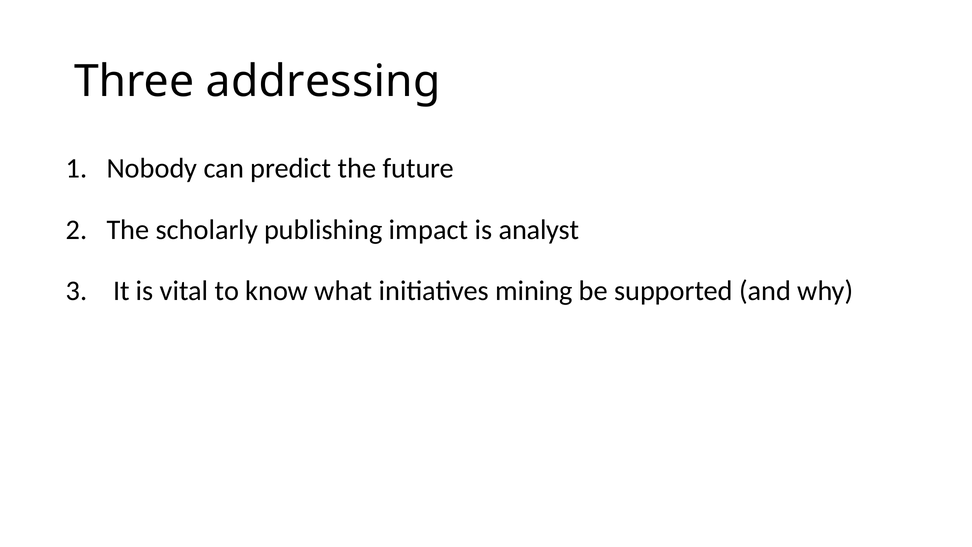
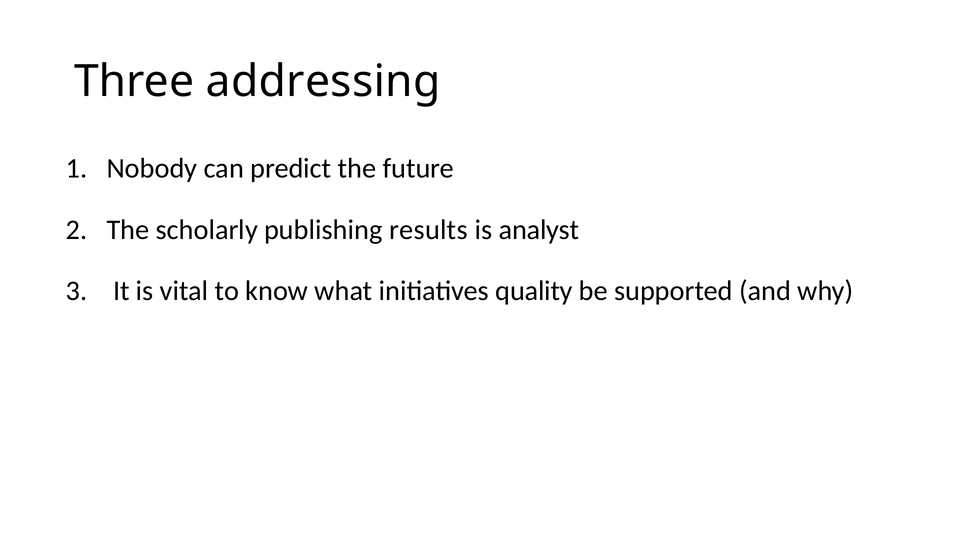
impact: impact -> results (428, 230)
mining: mining -> quality (534, 291)
